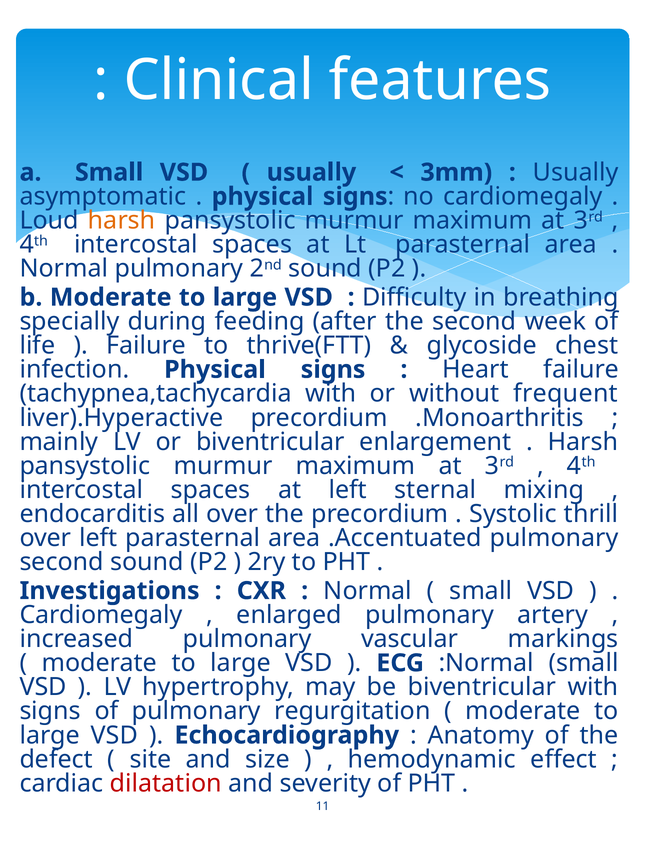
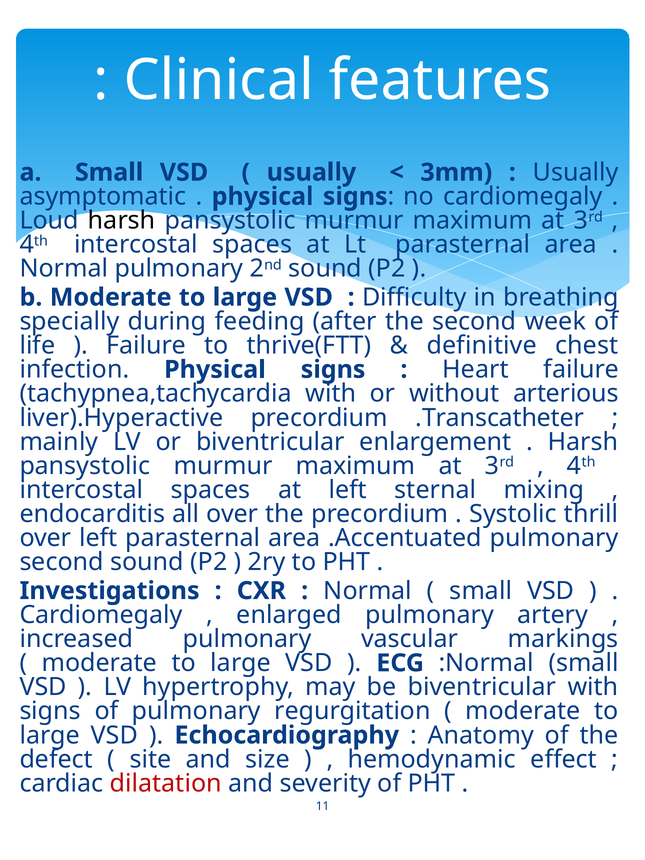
harsh colour: orange -> black (122, 221)
glycoside: glycoside -> definitive (482, 346)
frequent: frequent -> arterious (566, 394)
.Monoarthritis: .Monoarthritis -> .Transcatheter (500, 418)
